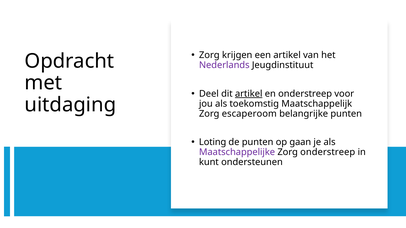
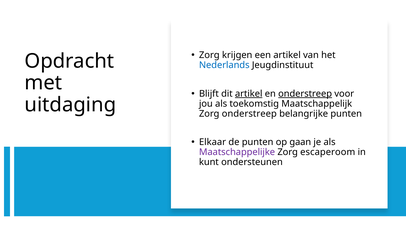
Nederlands colour: purple -> blue (224, 65)
Deel: Deel -> Blijft (209, 94)
onderstreep underline: none -> present (305, 94)
Zorg escaperoom: escaperoom -> onderstreep (249, 114)
Loting: Loting -> Elkaar (213, 142)
Zorg onderstreep: onderstreep -> escaperoom (328, 152)
